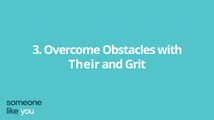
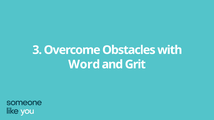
Their: Their -> Word (84, 65)
